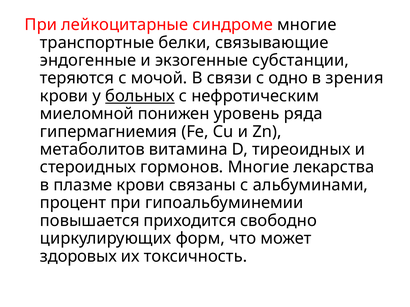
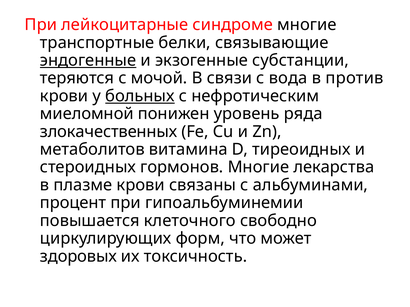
эндогенные underline: none -> present (88, 60)
одно: одно -> вода (288, 78)
зрения: зрения -> против (355, 78)
гипермагниемия: гипермагниемия -> злокачественных (109, 132)
приходится: приходится -> клеточного (190, 221)
